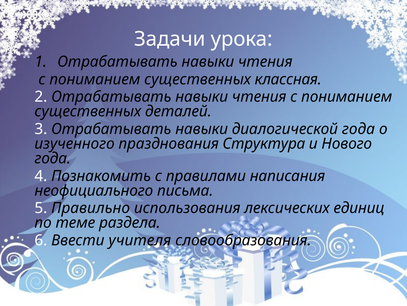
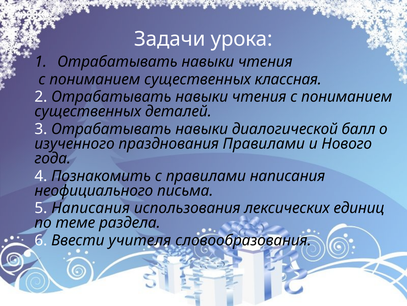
диалогической года: года -> балл (359, 129)
празднования Структура: Структура -> Правилами (264, 143)
5 Правильно: Правильно -> Написания (91, 208)
